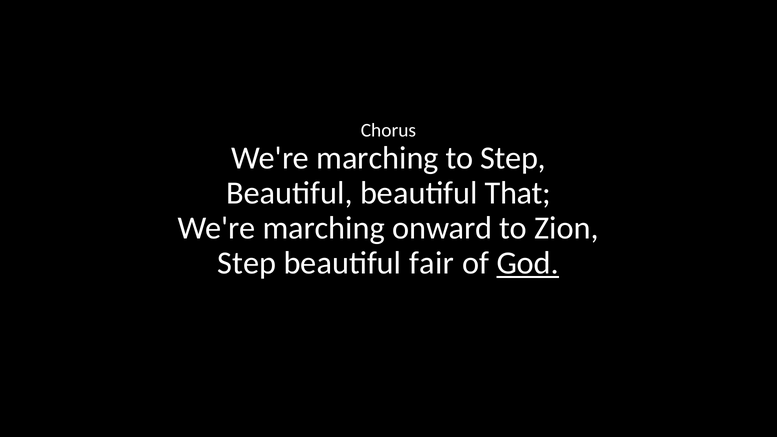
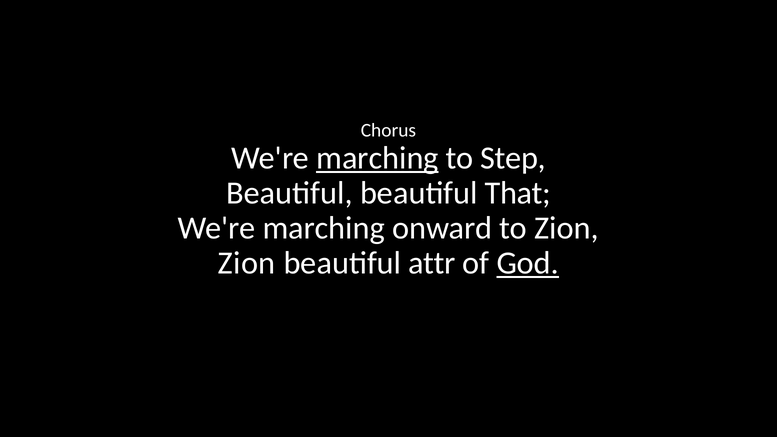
marching underline: none -> present (377, 158)
Step: Step -> Zion (247, 263)
fair: fair -> attr (432, 263)
